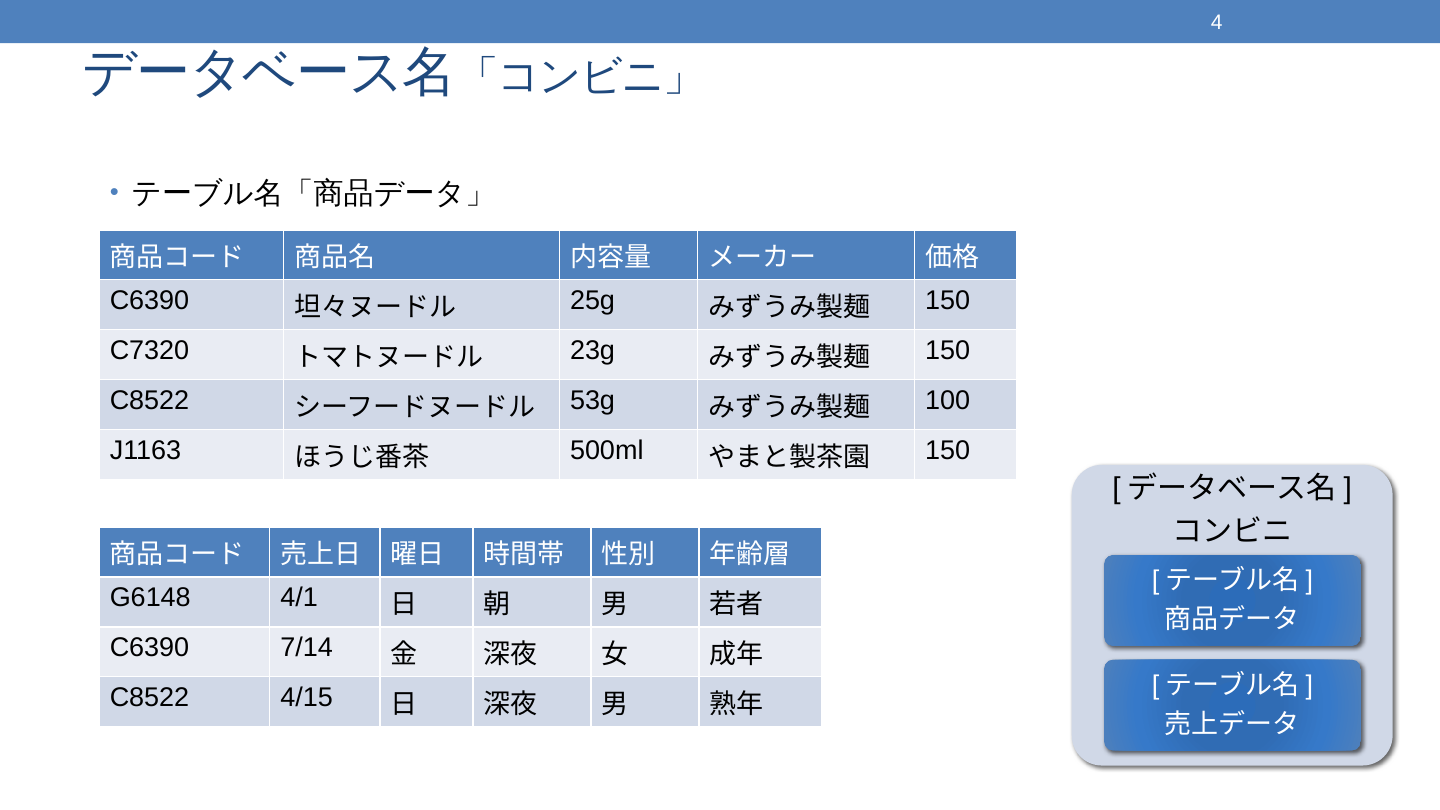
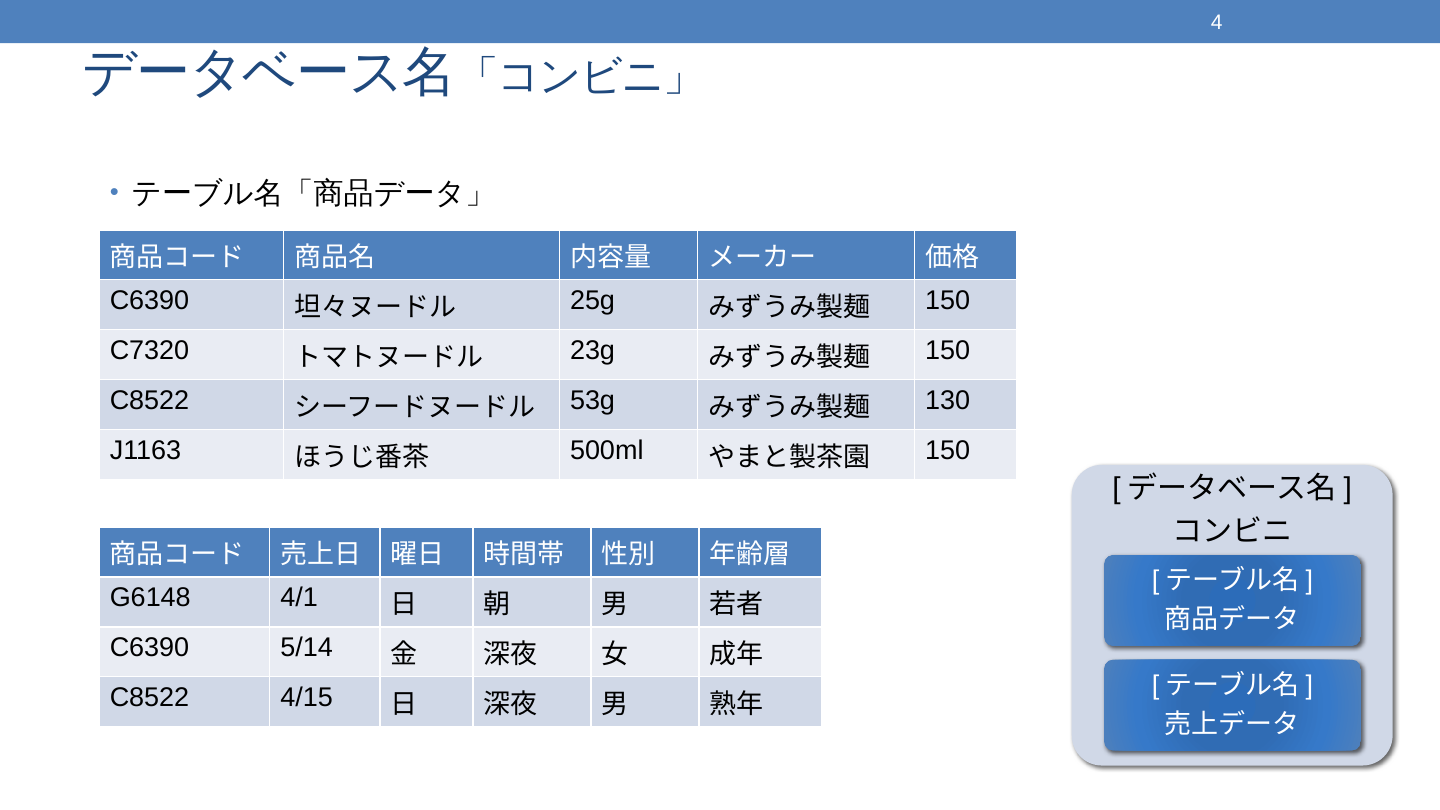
100: 100 -> 130 (948, 401)
7/14: 7/14 -> 5/14 (307, 648)
